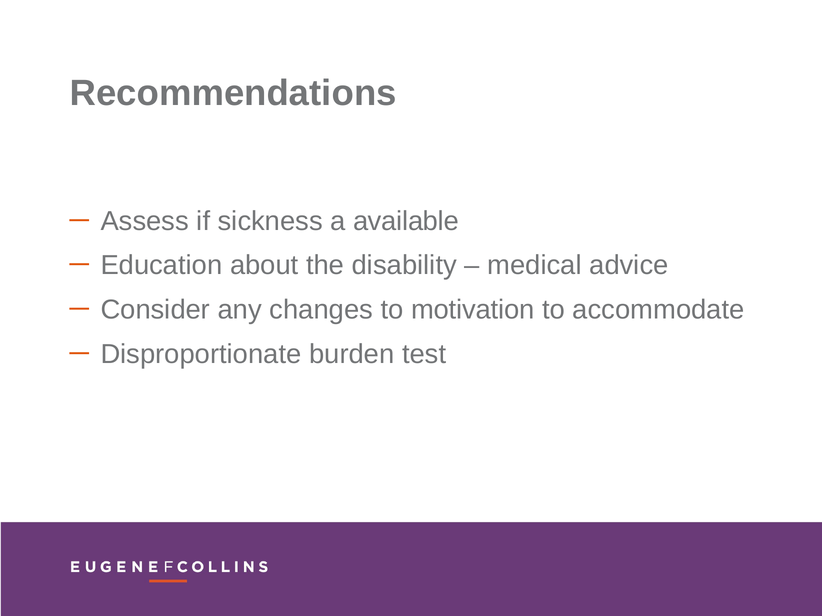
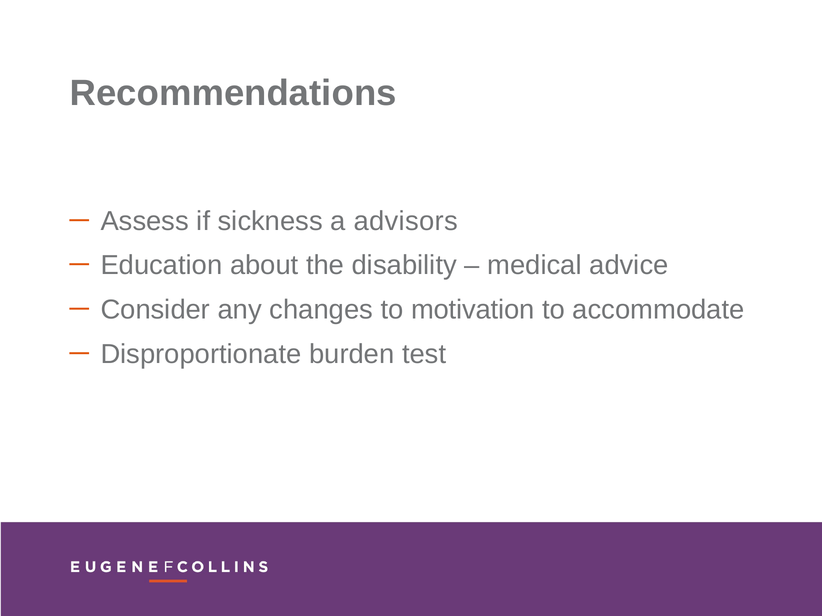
available: available -> advisors (406, 221)
